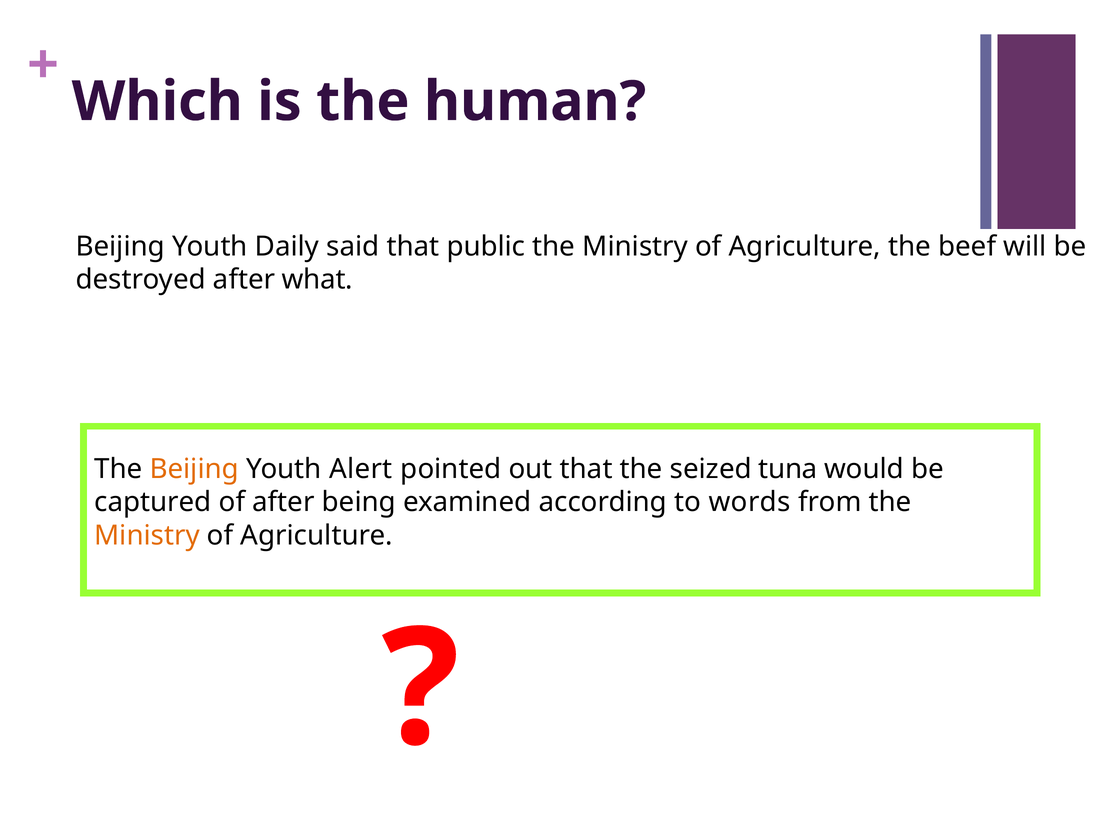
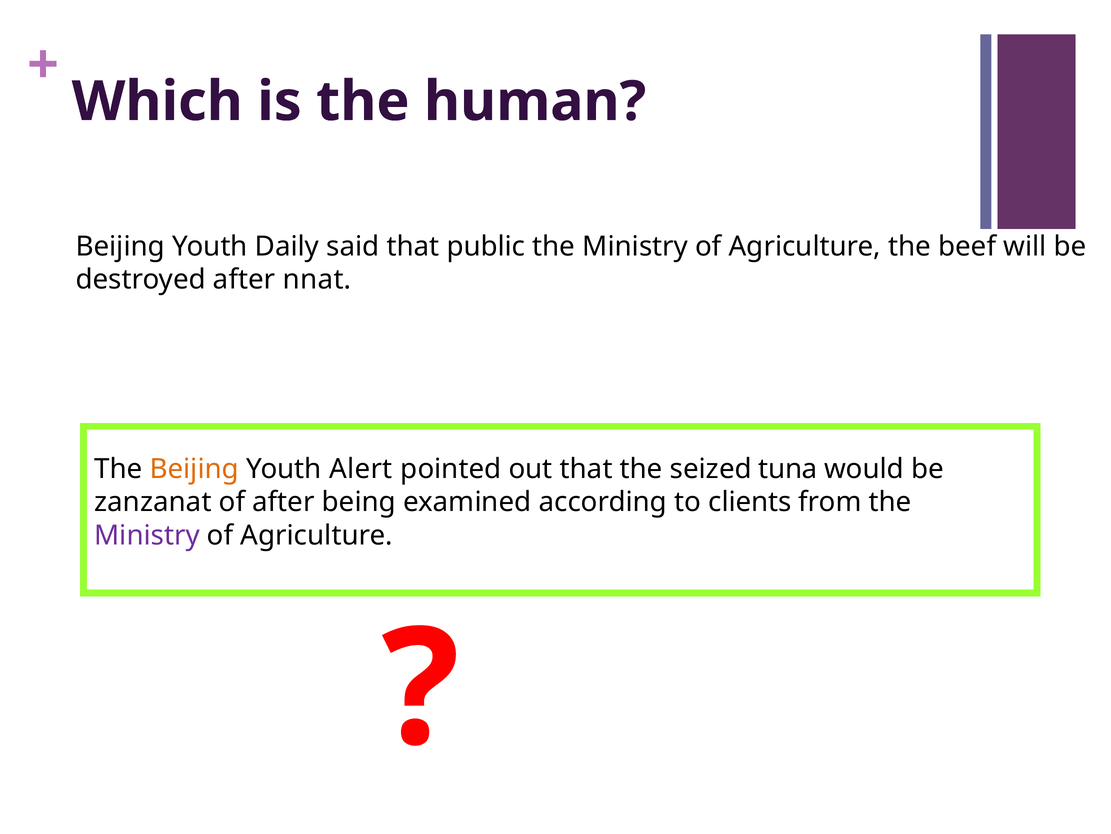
what: what -> nnat (317, 280)
captured: captured -> zanzanat (153, 502)
words: words -> clients (750, 502)
Ministry colour: orange -> purple (147, 535)
